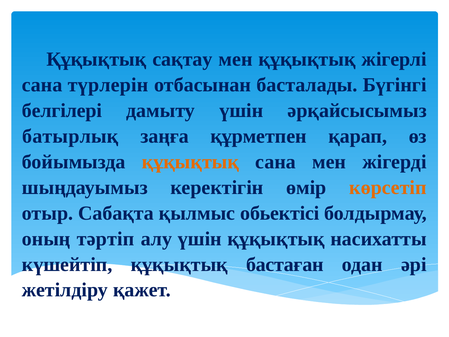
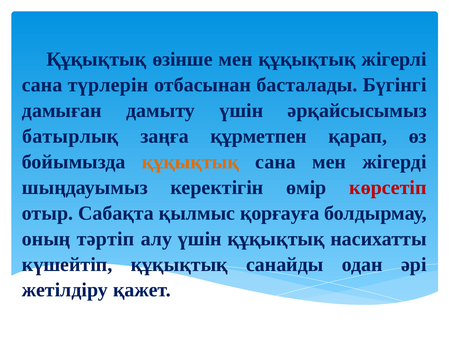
сақтау: сақтау -> өзінше (182, 59)
белгілері: белгілері -> дамыған (62, 111)
көрсетіп colour: orange -> red (388, 187)
обьектісі: обьектісі -> қорғауға (280, 213)
бастаған: бастаған -> санайды (285, 264)
